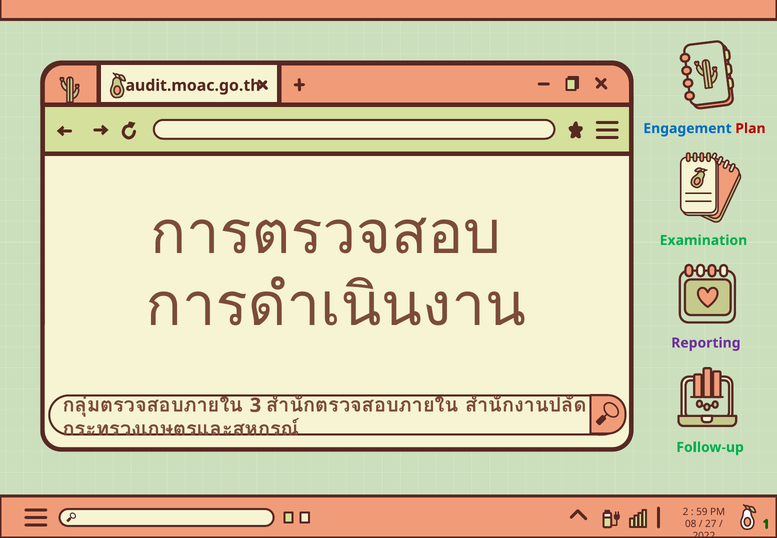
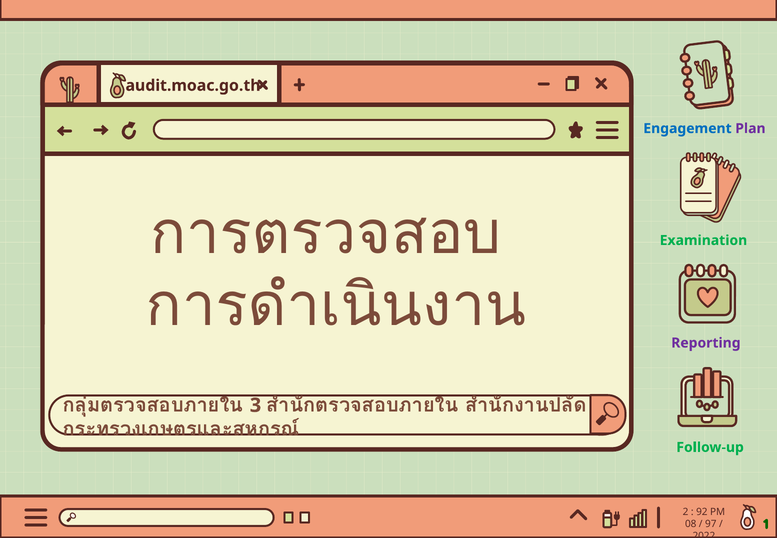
Plan colour: red -> purple (750, 128)
59: 59 -> 92 (702, 512)
27: 27 -> 97 (711, 524)
